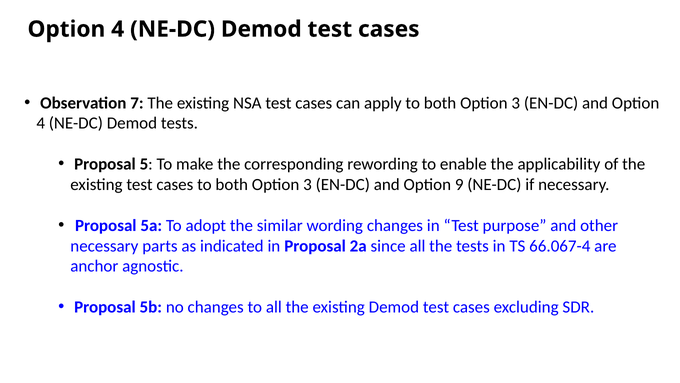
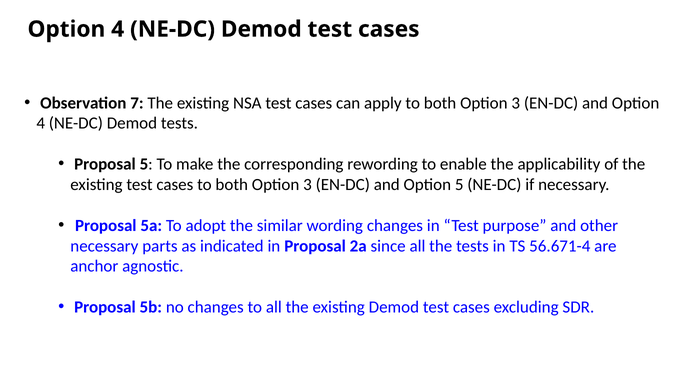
Option 9: 9 -> 5 (459, 184)
66.067-4: 66.067-4 -> 56.671-4 (560, 246)
